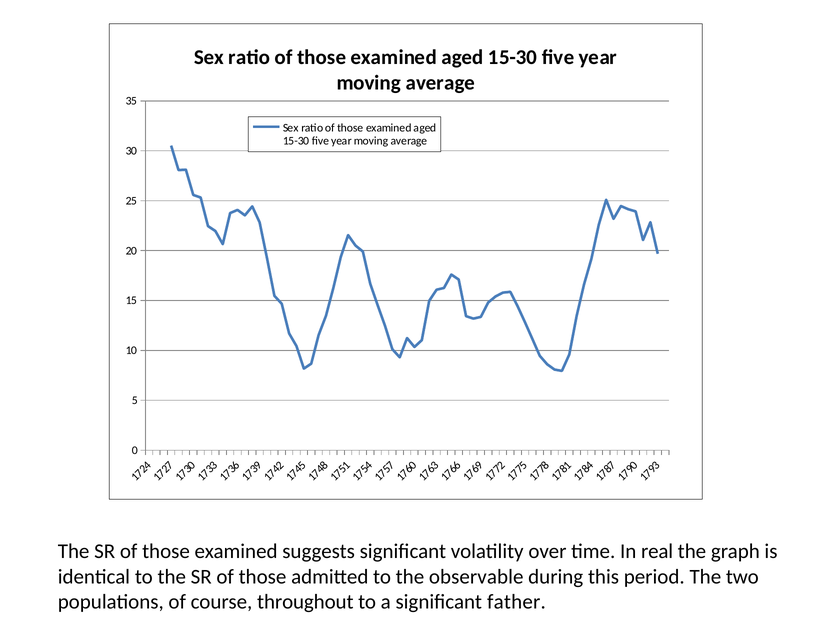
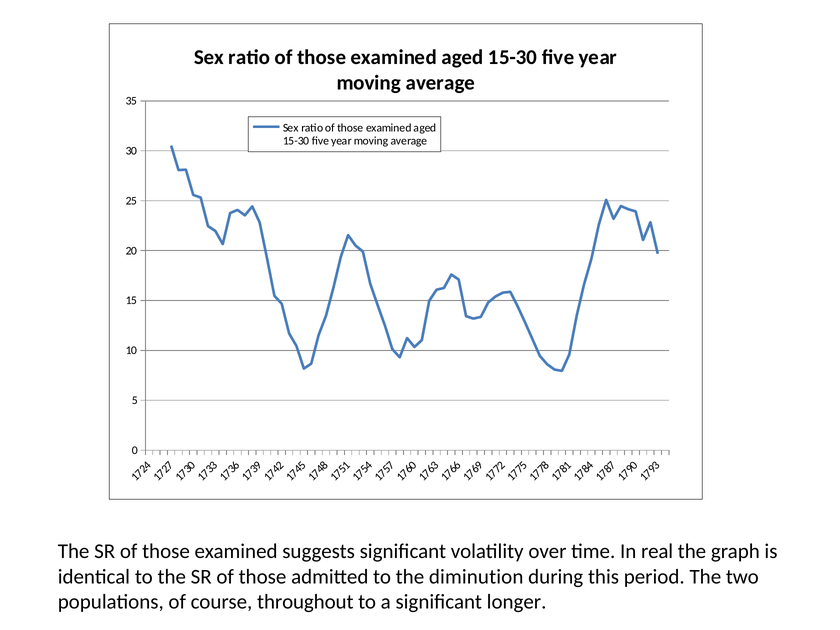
observable: observable -> diminution (476, 577)
father: father -> longer (517, 602)
